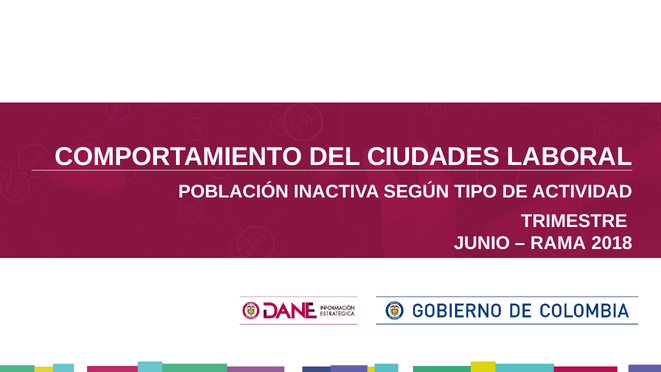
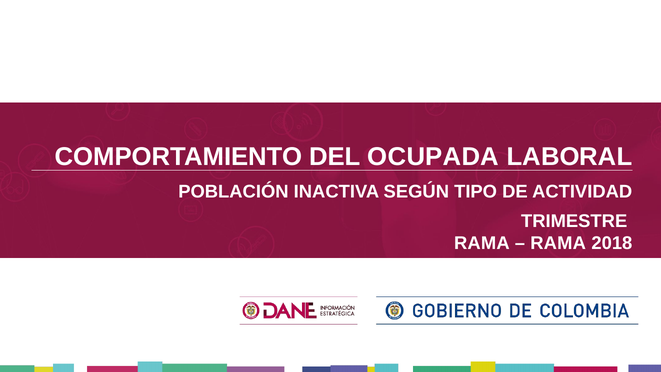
CIUDADES: CIUDADES -> OCUPADA (433, 157)
JUNIO: JUNIO -> RAMA (482, 243)
